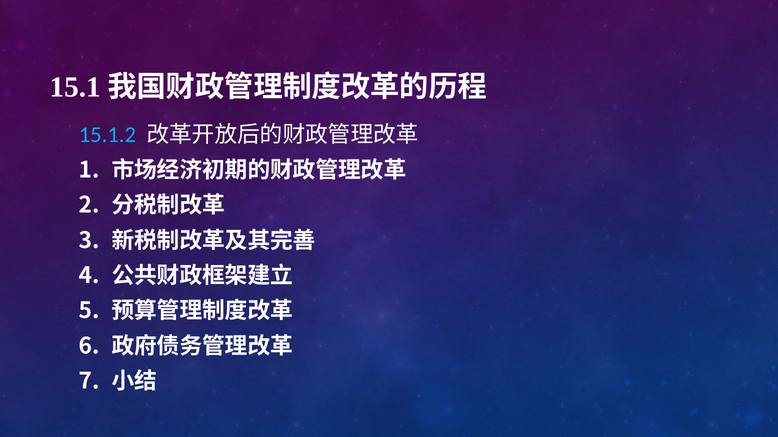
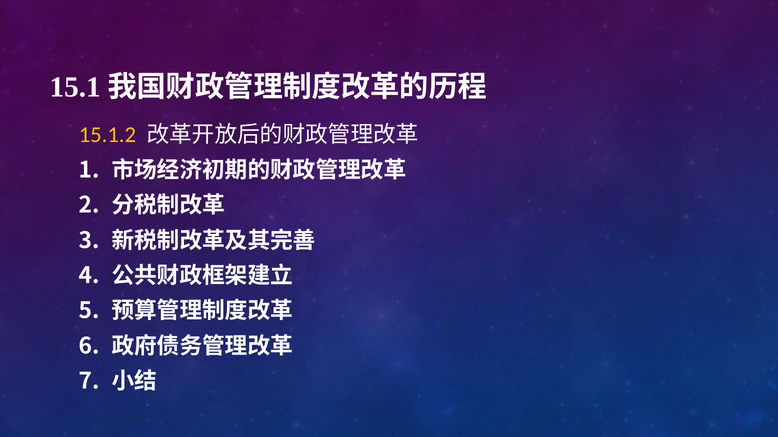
15.1.2 colour: light blue -> yellow (107, 135)
